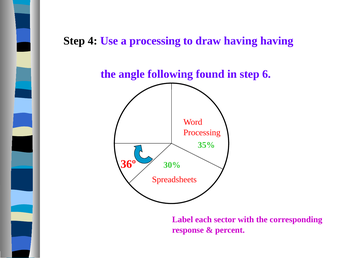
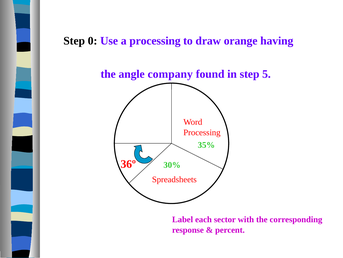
4: 4 -> 0 (93, 41)
draw having: having -> orange (241, 41)
following: following -> company (170, 74)
6: 6 -> 5 (266, 74)
